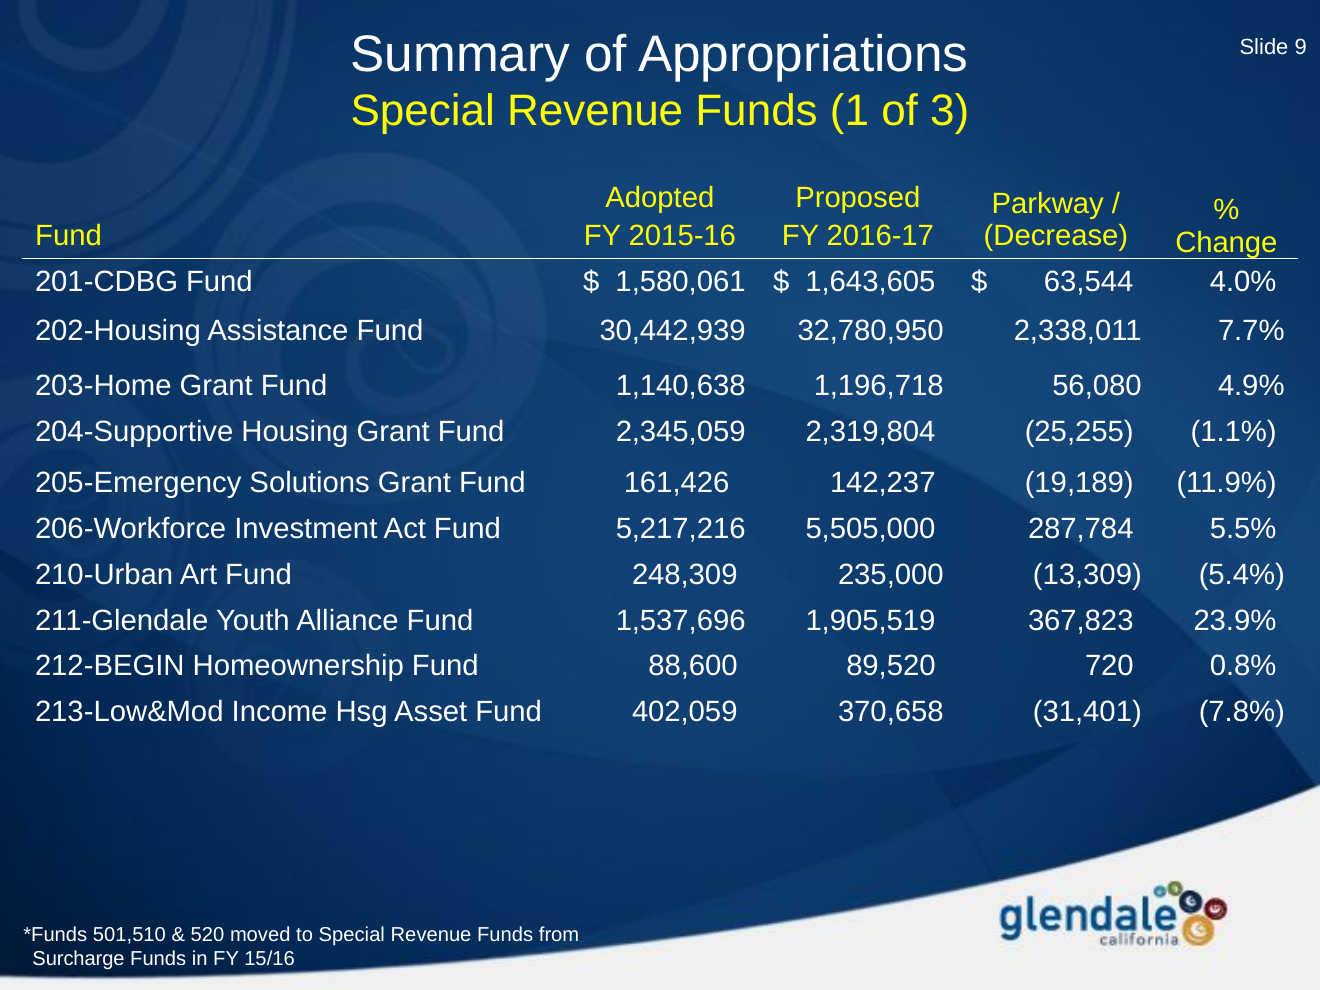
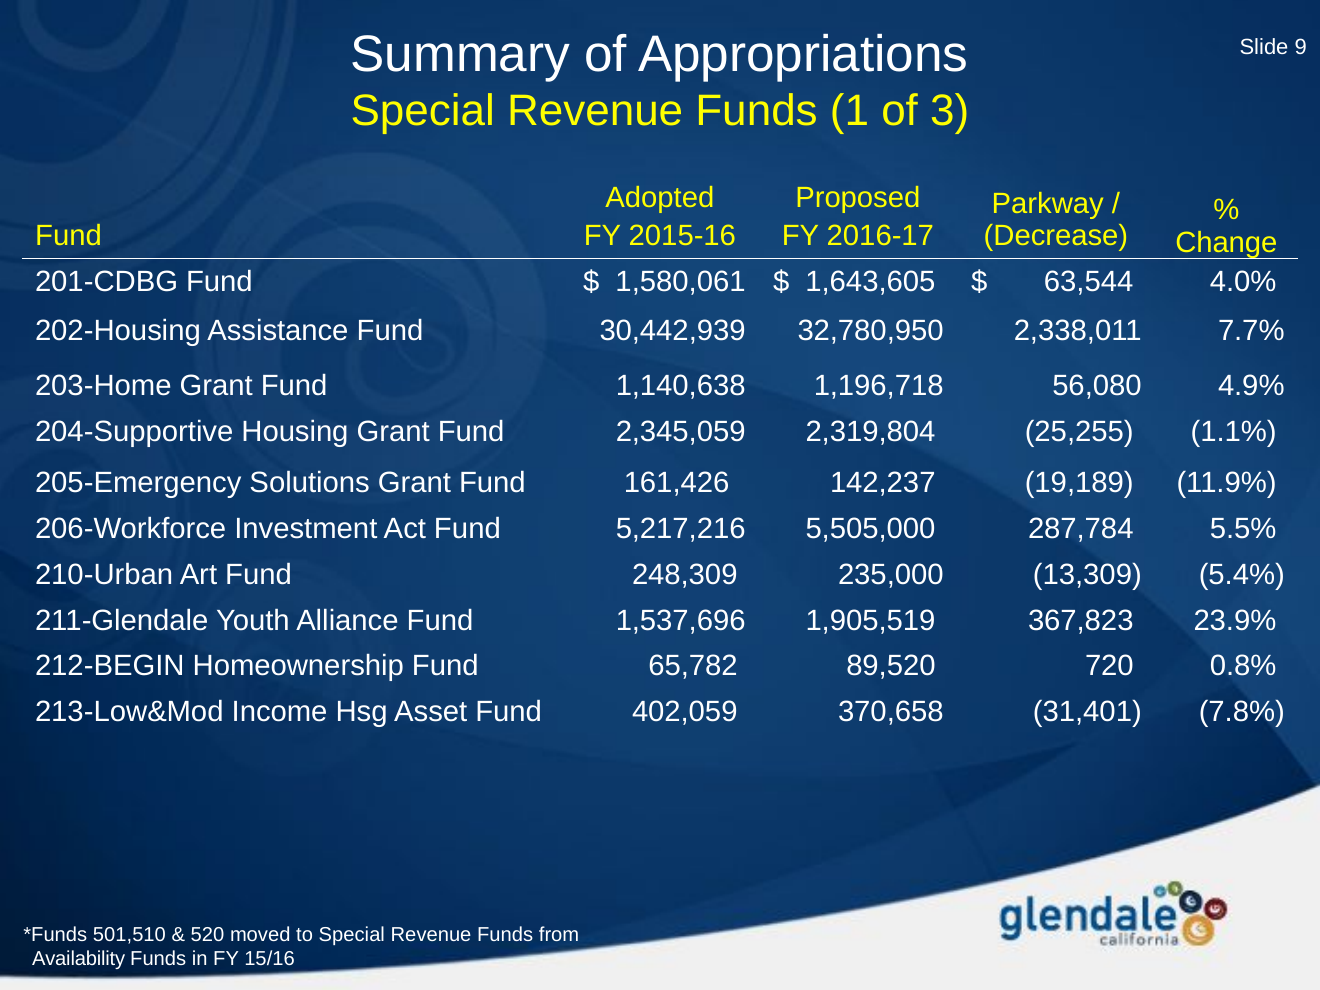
88,600: 88,600 -> 65,782 (693, 666)
Surcharge: Surcharge -> Availability (79, 959)
